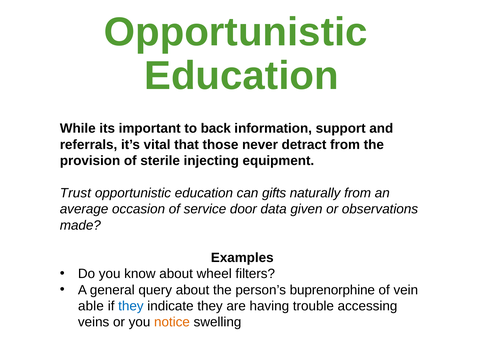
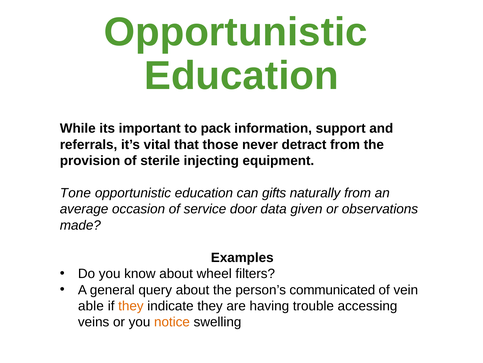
back: back -> pack (216, 128)
Trust: Trust -> Tone (75, 193)
buprenorphine: buprenorphine -> communicated (332, 289)
they colour: blue -> orange (131, 305)
